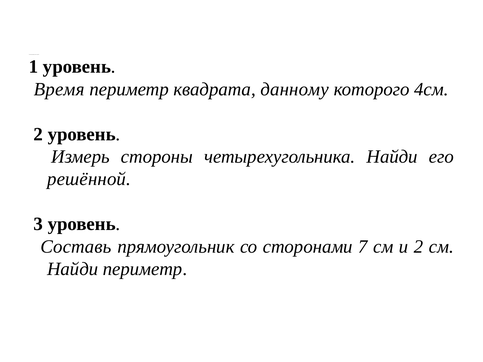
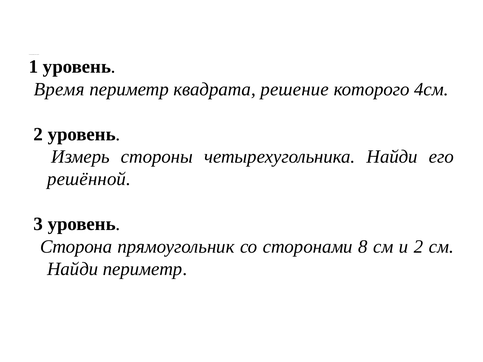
данному: данному -> решение (295, 89)
Составь: Составь -> Сторона (76, 247)
7: 7 -> 8 (363, 247)
